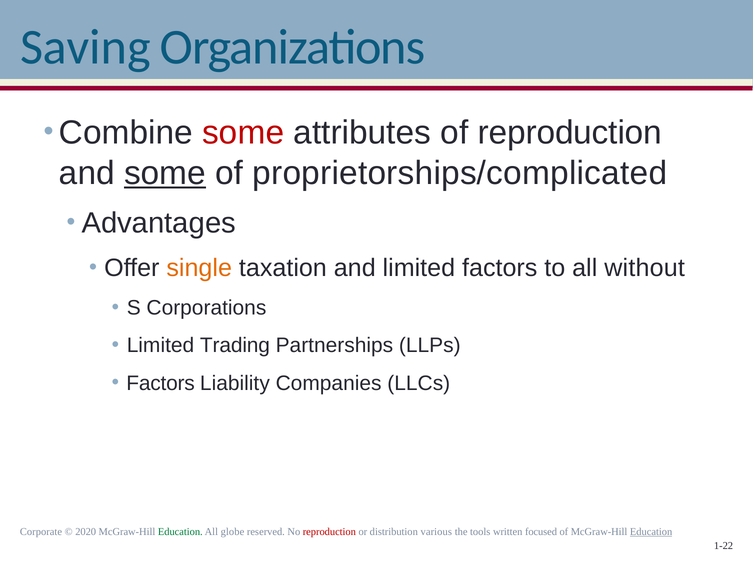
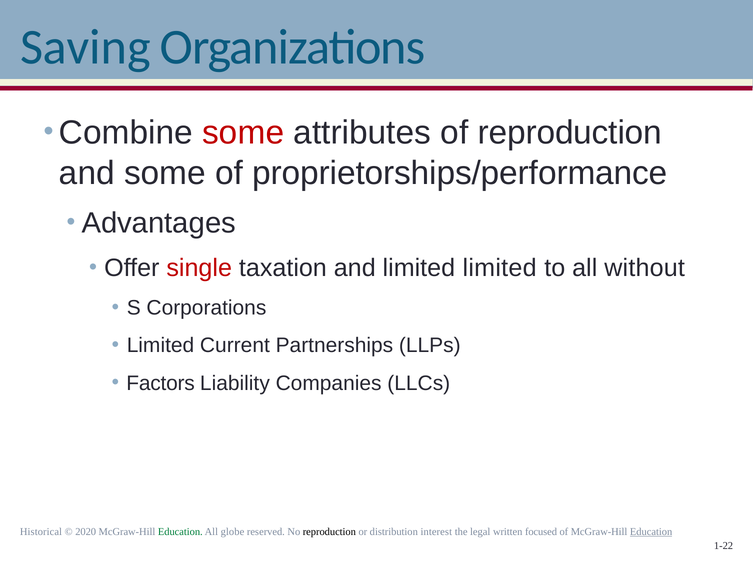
some underline: present -> none (165, 173)
proprietorships/complicated: proprietorships/complicated -> proprietorships/performance (460, 173)
single colour: orange -> red (199, 268)
limited factors: factors -> limited (500, 268)
Trading: Trading -> Current (235, 345)
Corporate: Corporate -> Historical (41, 532)
reproduction colour: red -> black (329, 532)
various: various -> interest (436, 532)
tools: tools -> legal (480, 532)
